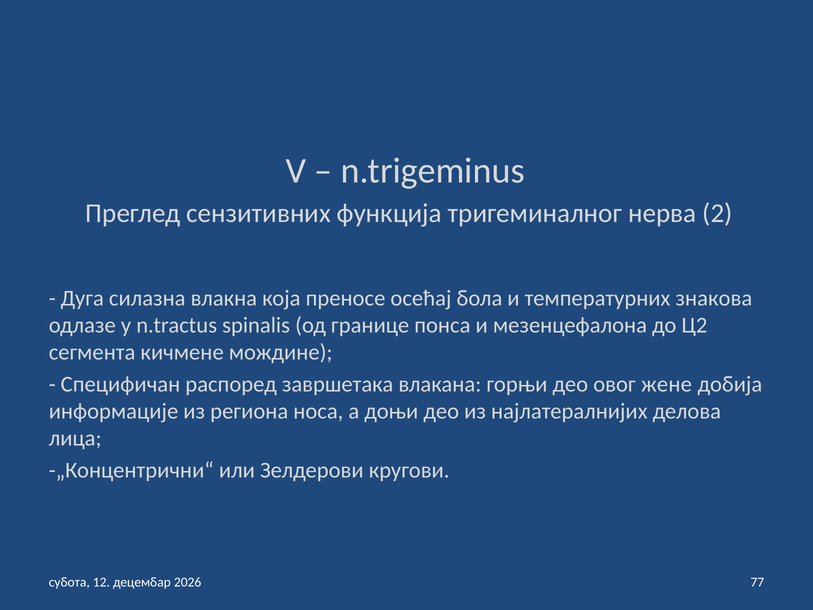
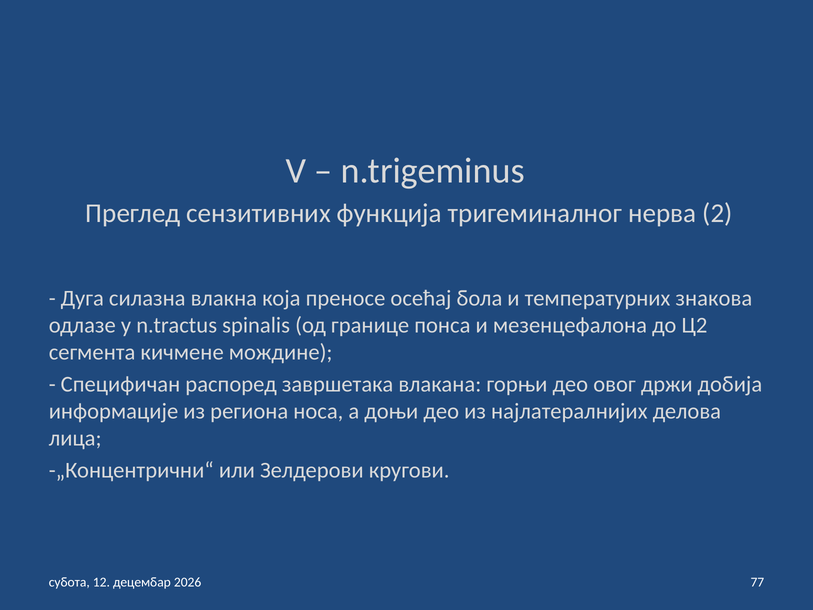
жене: жене -> држи (667, 384)
